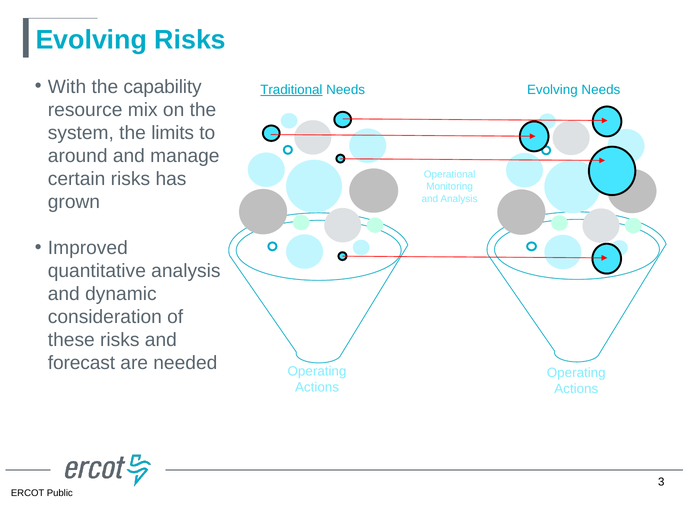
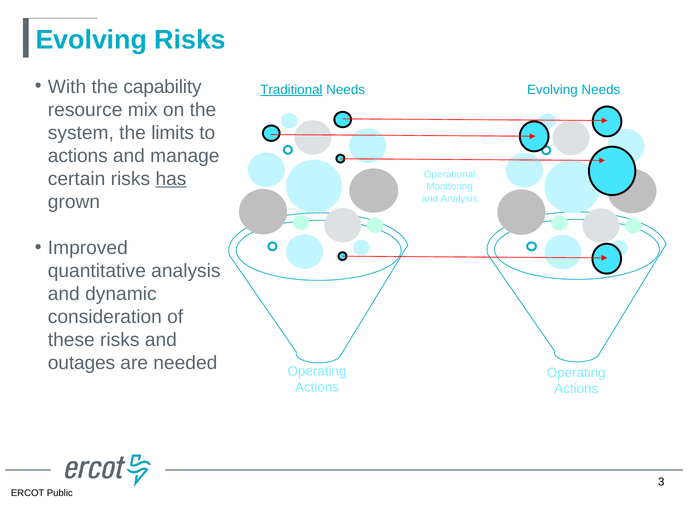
around: around -> actions (78, 156)
has underline: none -> present (171, 179)
forecast: forecast -> outages (82, 363)
